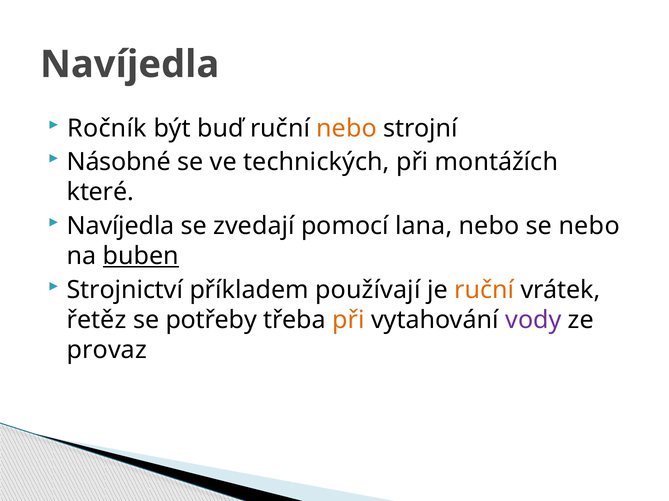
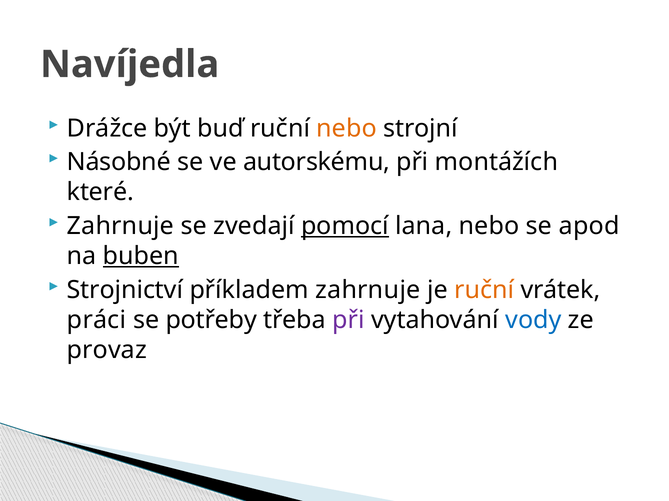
Ročník: Ročník -> Drážce (107, 128)
technických: technických -> autorskému (317, 162)
Navíjedla: Navíjedla -> Zahrnuje (120, 226)
pomocí underline: none -> present (345, 226)
se nebo: nebo -> apod (589, 226)
příkladem používají: používají -> zahrnuje (368, 290)
řetěz: řetěz -> práci (97, 320)
při colour: orange -> purple (349, 320)
vody colour: purple -> blue (533, 320)
